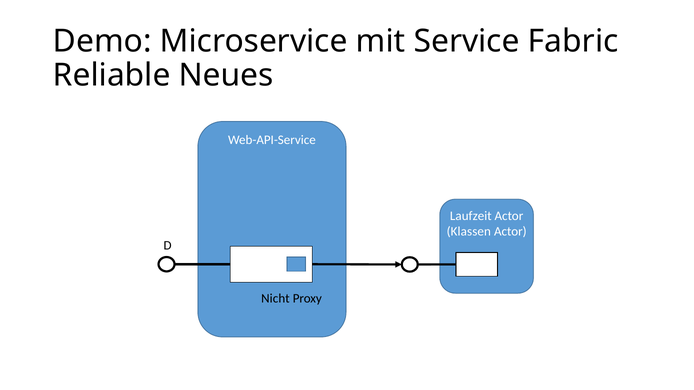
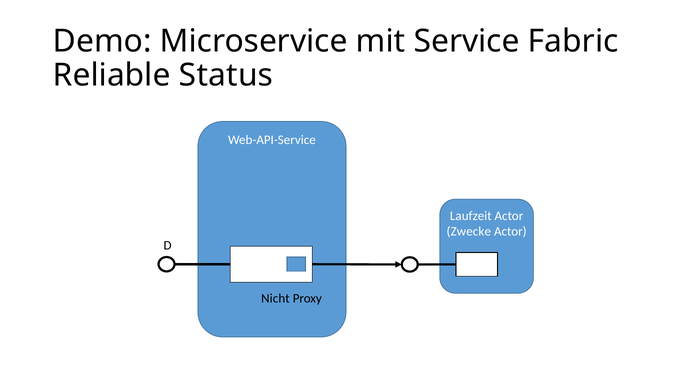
Neues: Neues -> Status (226, 75)
Klassen: Klassen -> Zwecke (469, 232)
